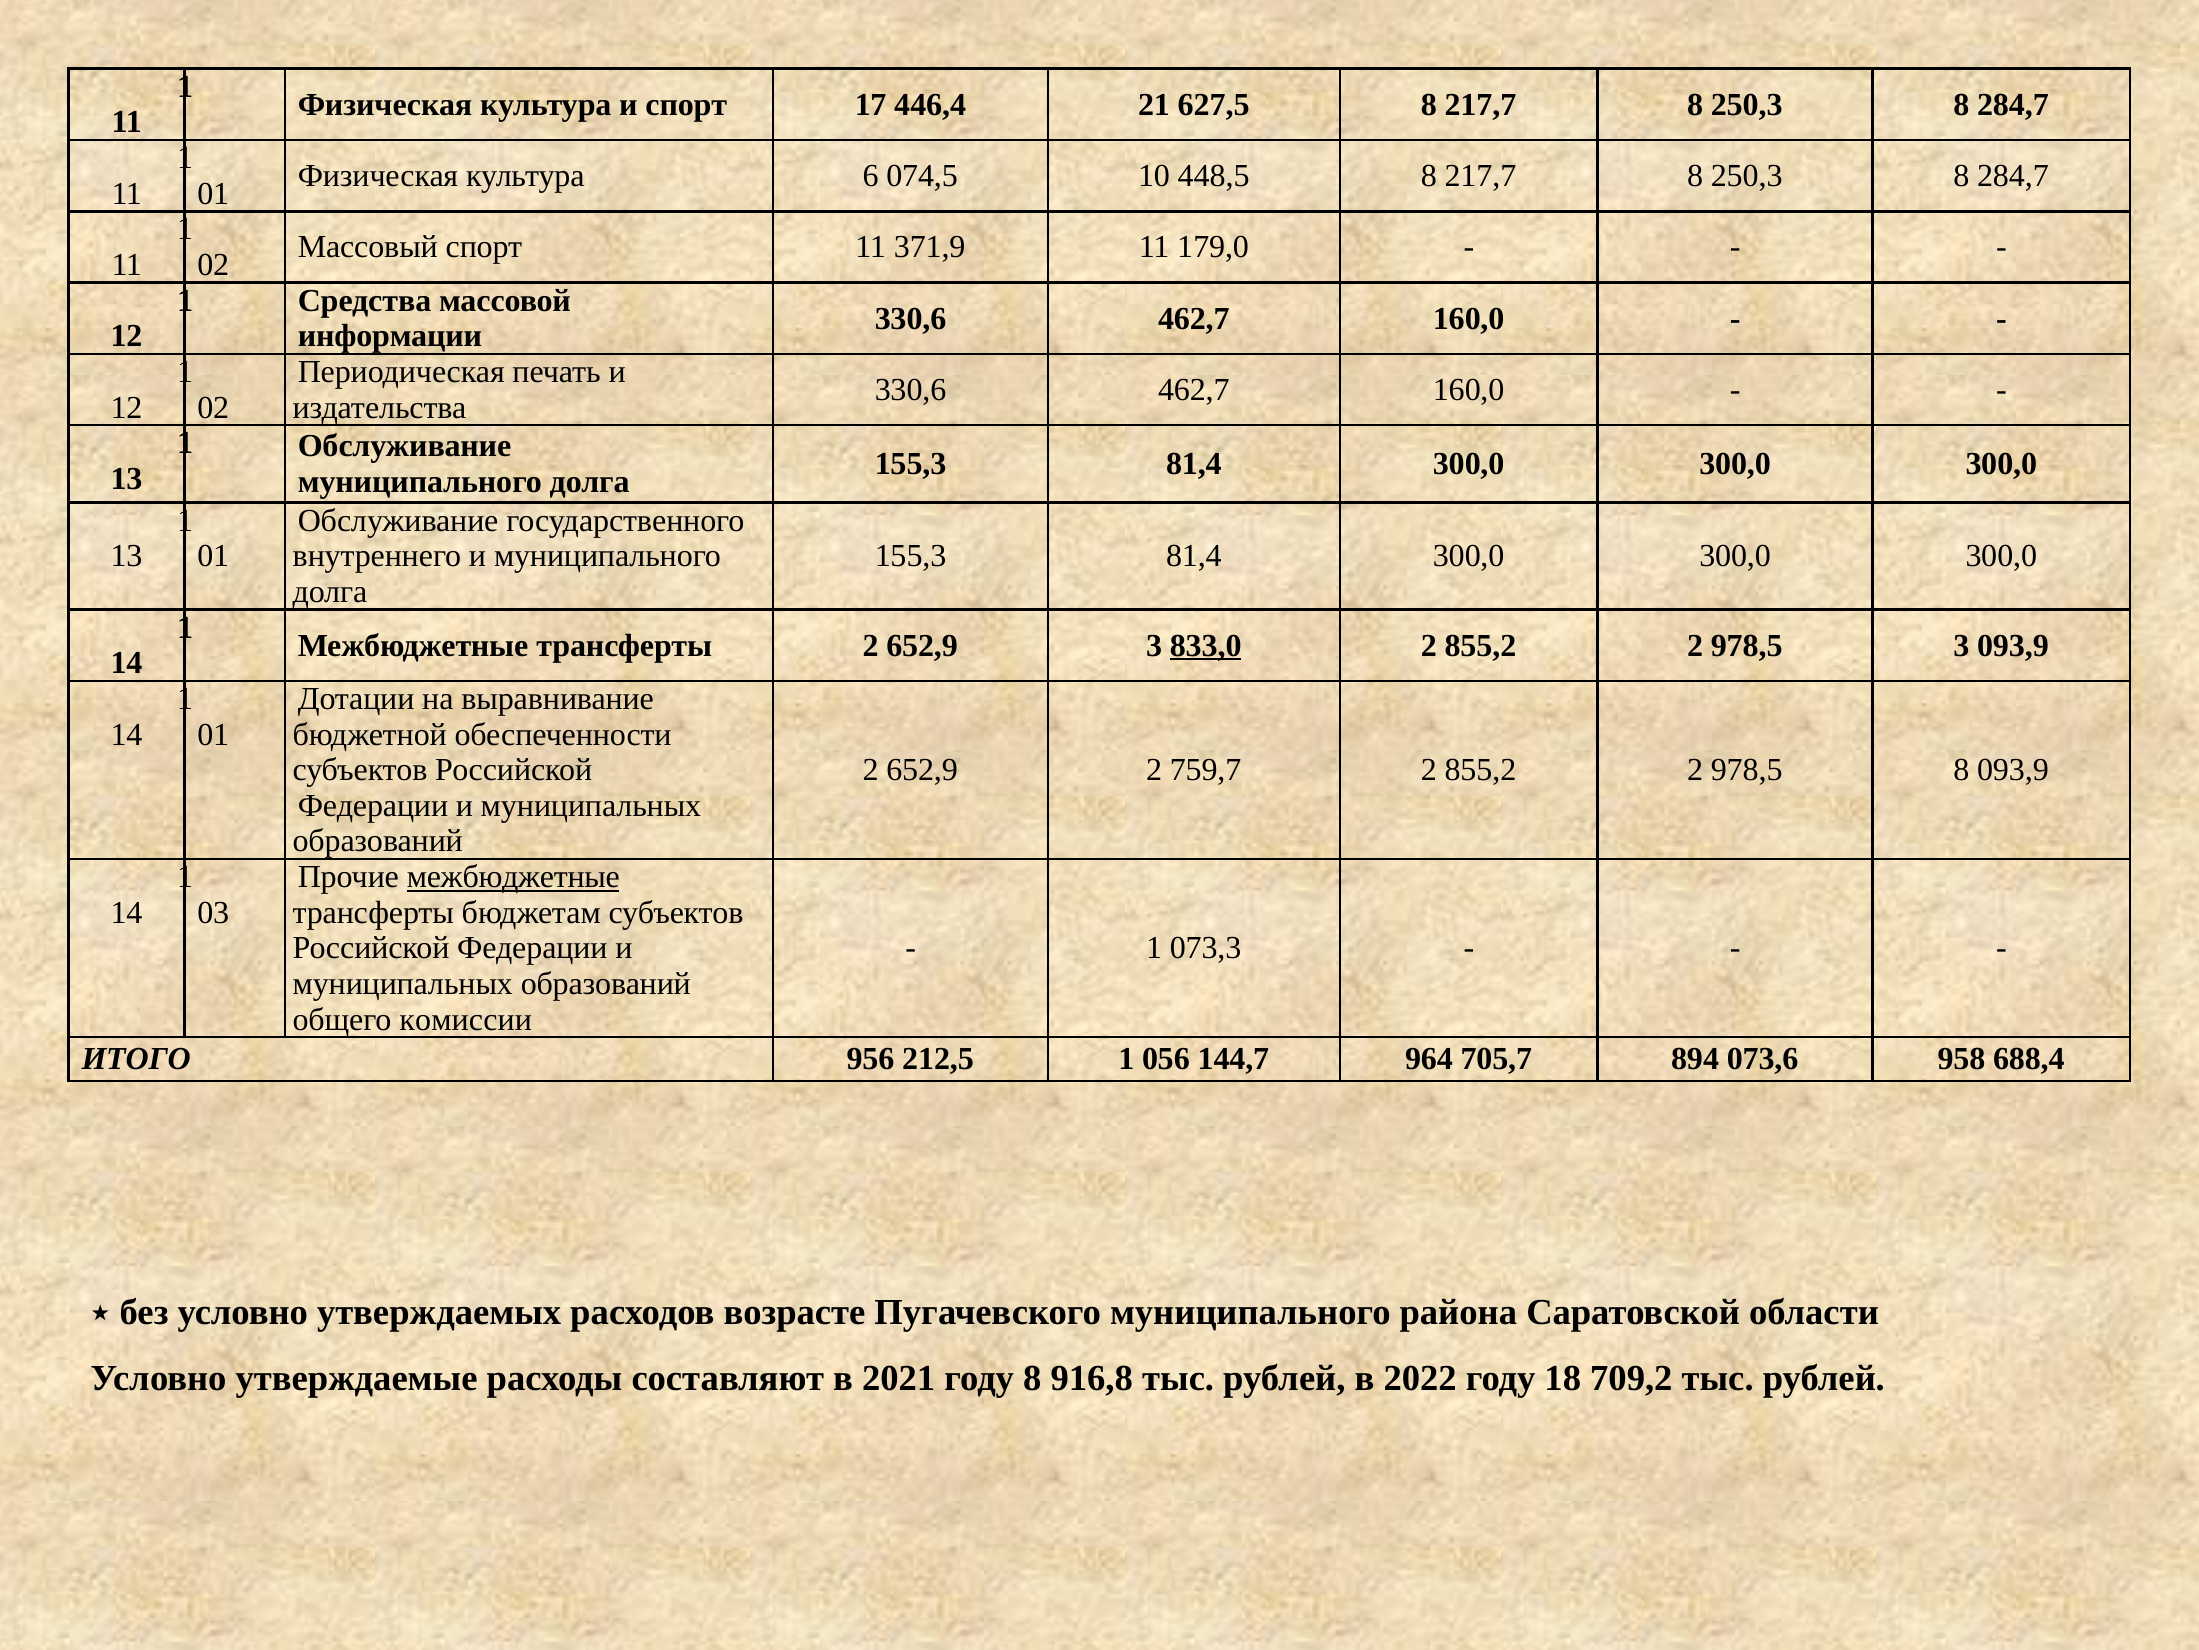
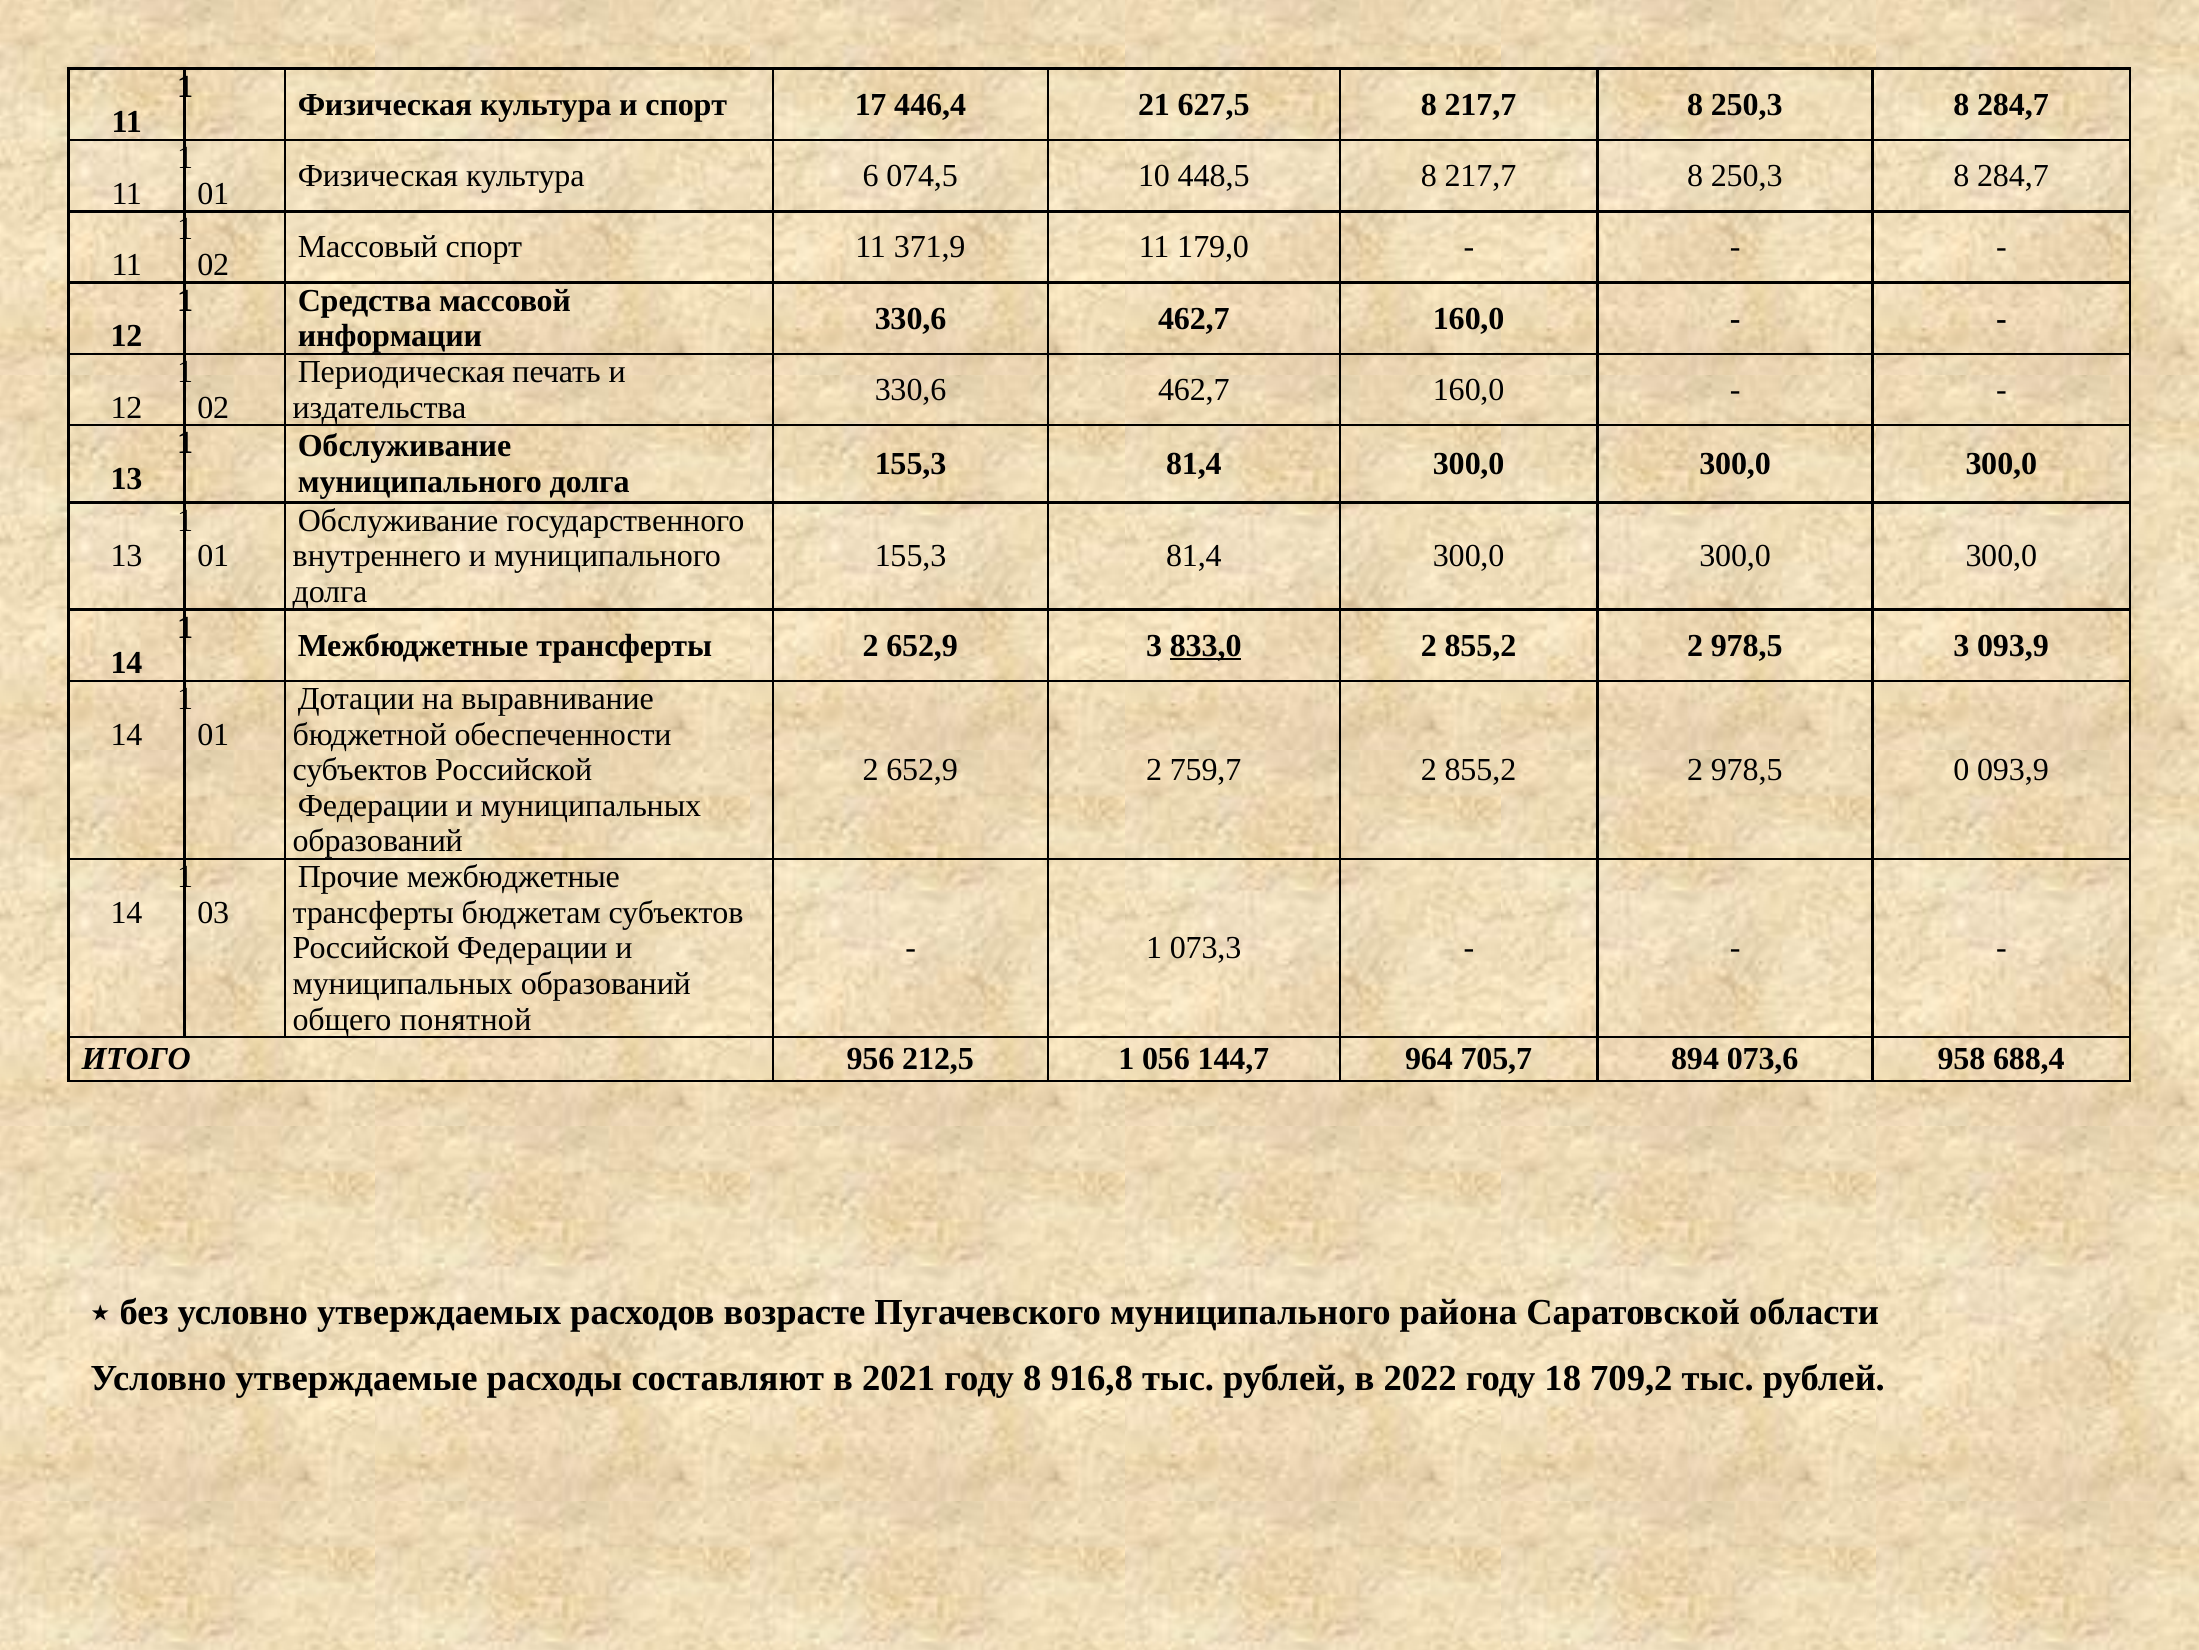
978,5 8: 8 -> 0 (1961, 770)
межбюджетные underline: present -> none (513, 877)
комиссии: комиссии -> понятной (466, 1019)
